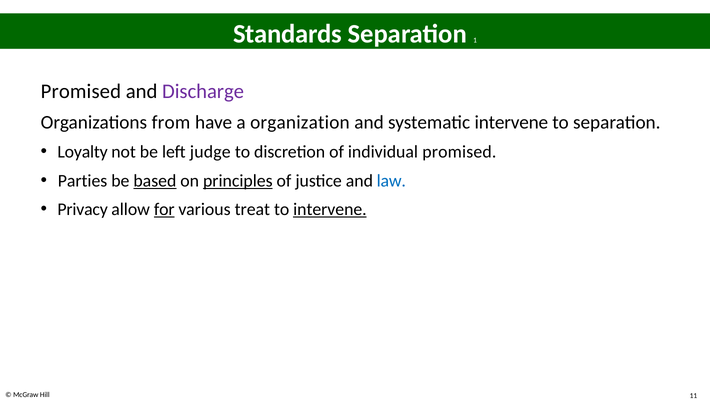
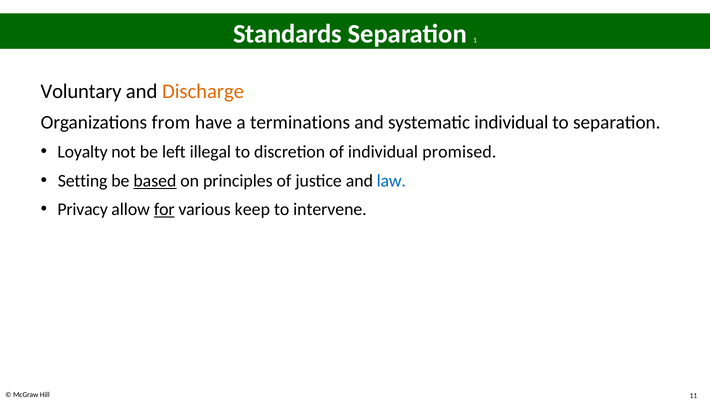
Promised: Promised -> Voluntary (81, 91)
Discharge colour: purple -> orange (203, 91)
organization: organization -> terminations (300, 122)
systematic intervene: intervene -> individual (511, 122)
judge: judge -> illegal (210, 152)
Parties: Parties -> Setting (83, 180)
principles underline: present -> none (238, 180)
treat: treat -> keep (252, 209)
intervene underline: present -> none (330, 209)
